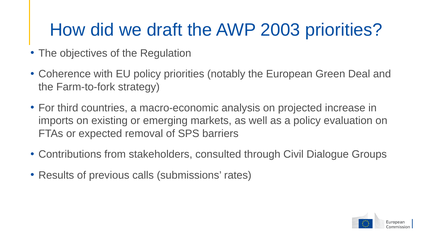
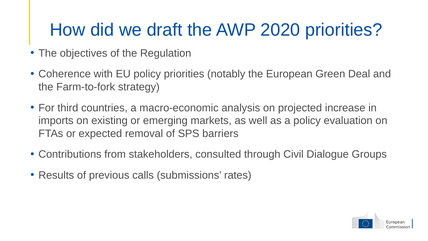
2003: 2003 -> 2020 (280, 30)
